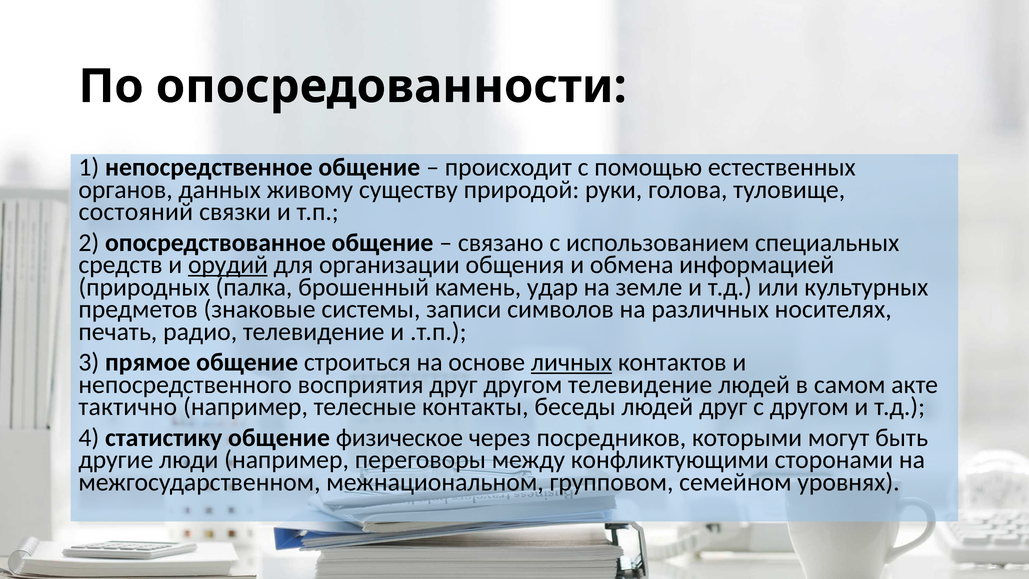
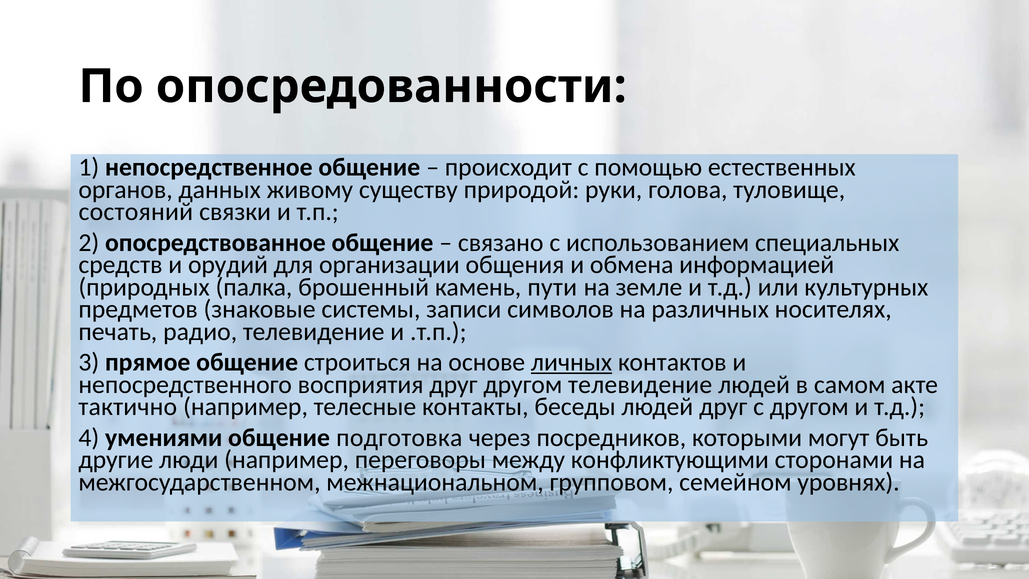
орудий underline: present -> none (228, 265)
удар: удар -> пути (552, 287)
статистику: статистику -> умениями (164, 438)
физическое: физическое -> подготовка (399, 438)
